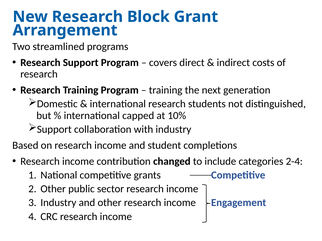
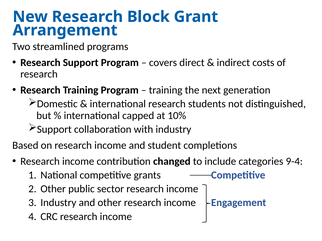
2-4: 2-4 -> 9-4 (294, 162)
